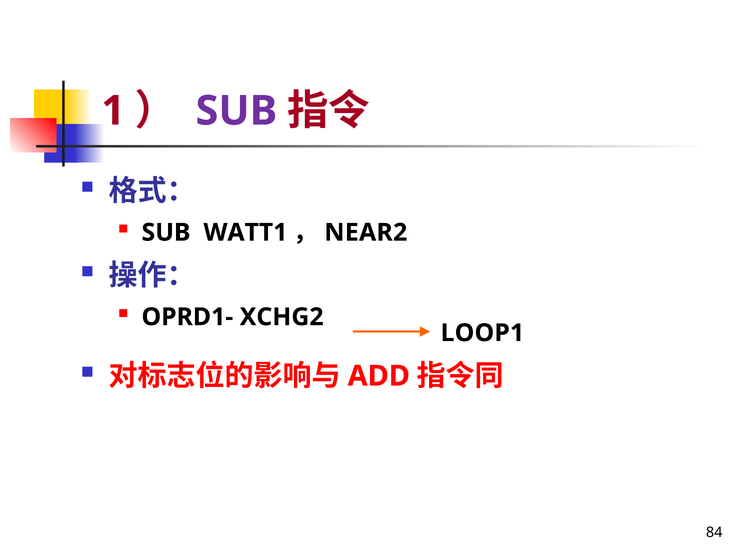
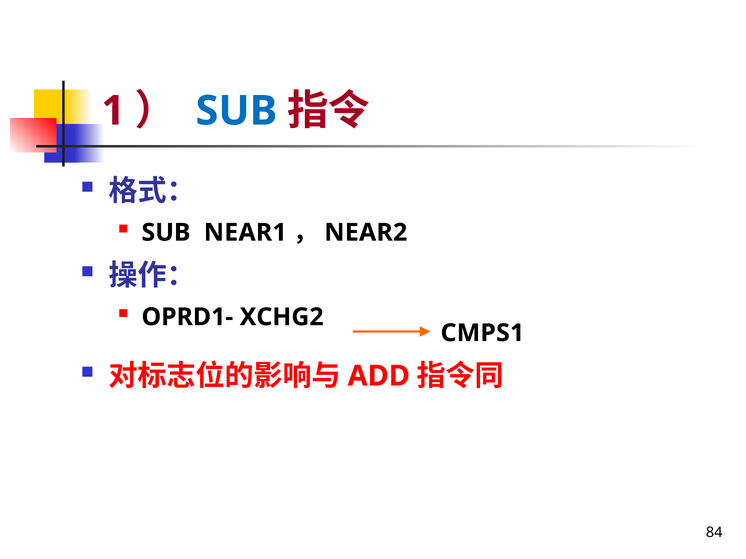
SUB colour: purple -> blue (236, 111)
WATT1: WATT1 -> NEAR1 (245, 233)
LOOP1: LOOP1 -> CMPS1 (482, 333)
